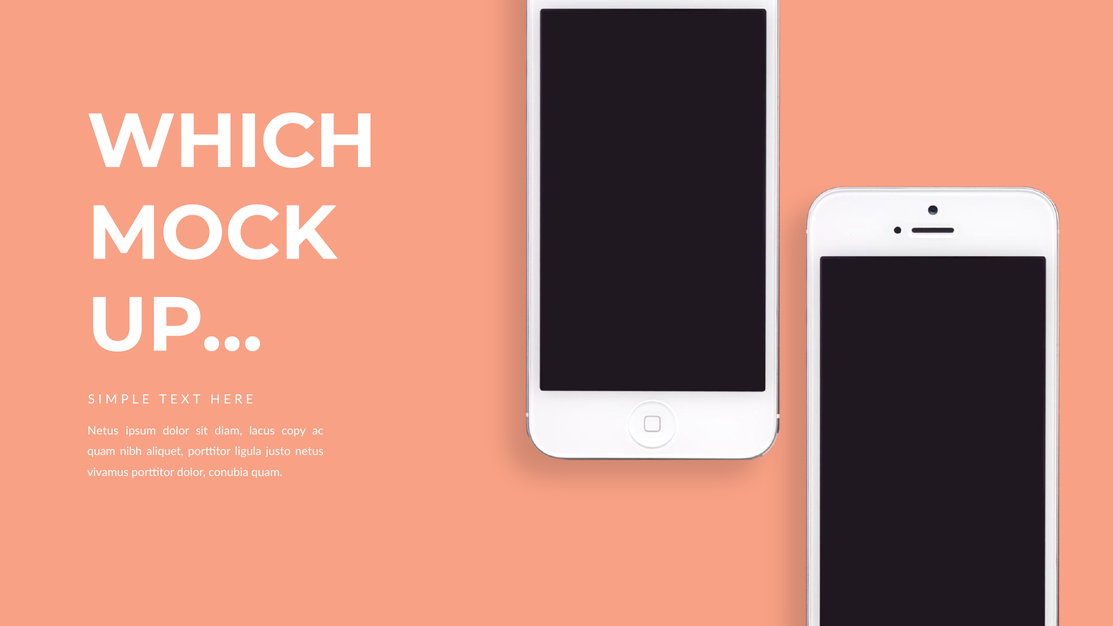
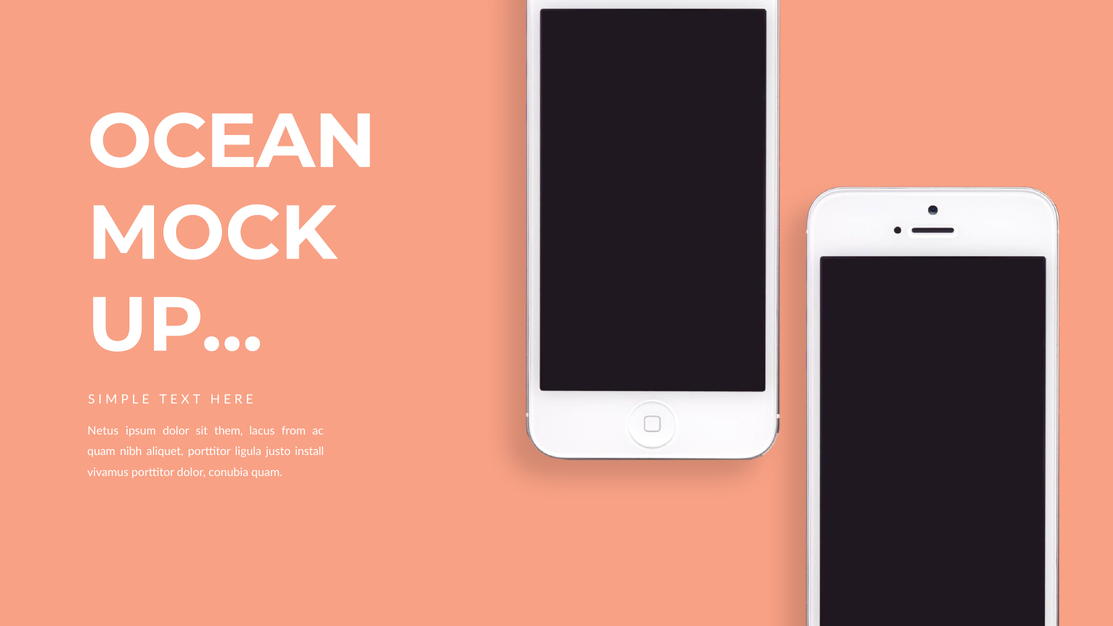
WHICH: WHICH -> OCEAN (232, 142)
diam: diam -> them (229, 431)
copy: copy -> from (294, 431)
justo netus: netus -> install (309, 452)
